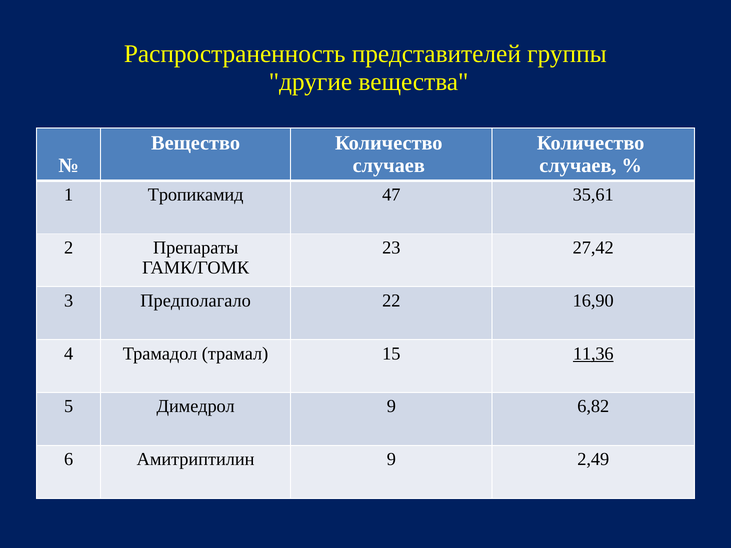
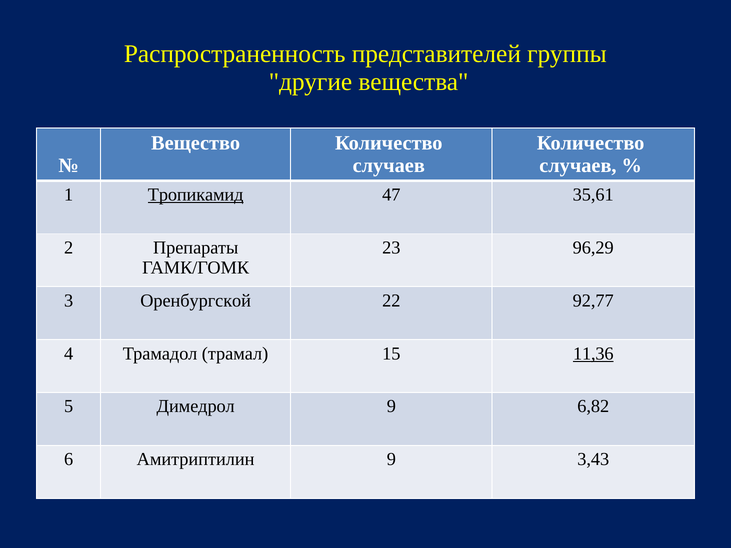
Тропикамид underline: none -> present (196, 195)
27,42: 27,42 -> 96,29 (593, 248)
Предполагало: Предполагало -> Оренбургской (196, 301)
16,90: 16,90 -> 92,77 (593, 301)
2,49: 2,49 -> 3,43 (593, 460)
